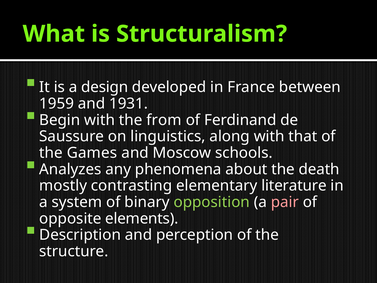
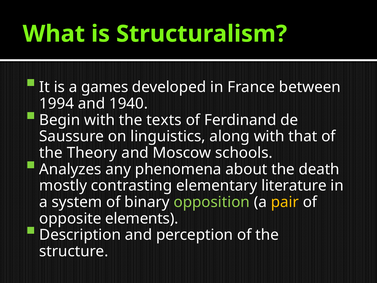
design: design -> games (105, 87)
1959: 1959 -> 1994 (57, 104)
1931: 1931 -> 1940 (128, 104)
from: from -> texts (164, 120)
Games: Games -> Theory (92, 153)
pair colour: pink -> yellow (285, 202)
